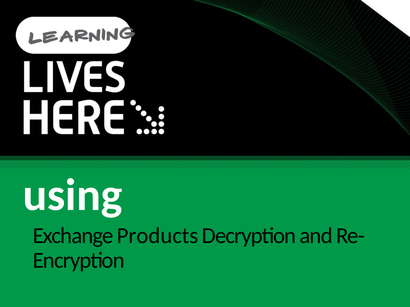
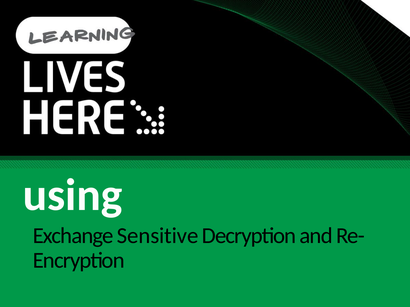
Products: Products -> Sensitive (158, 236)
